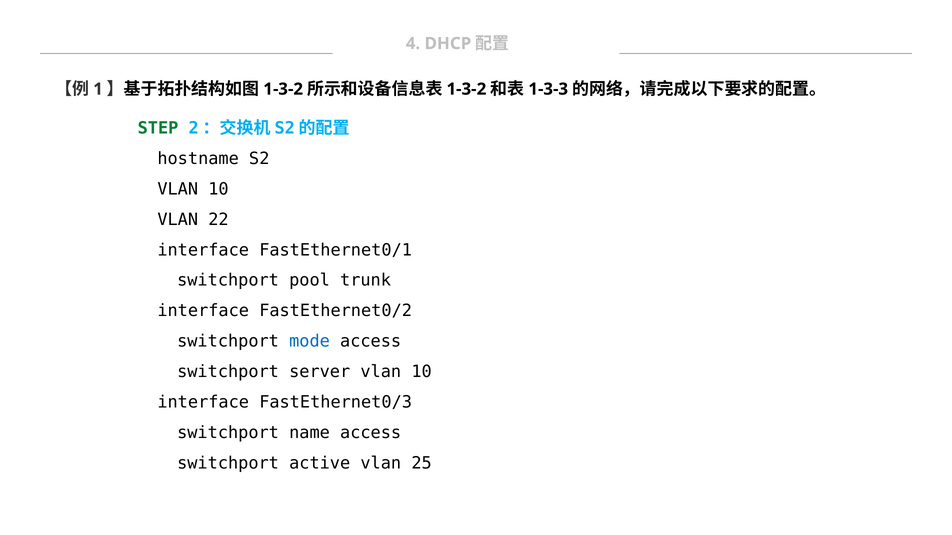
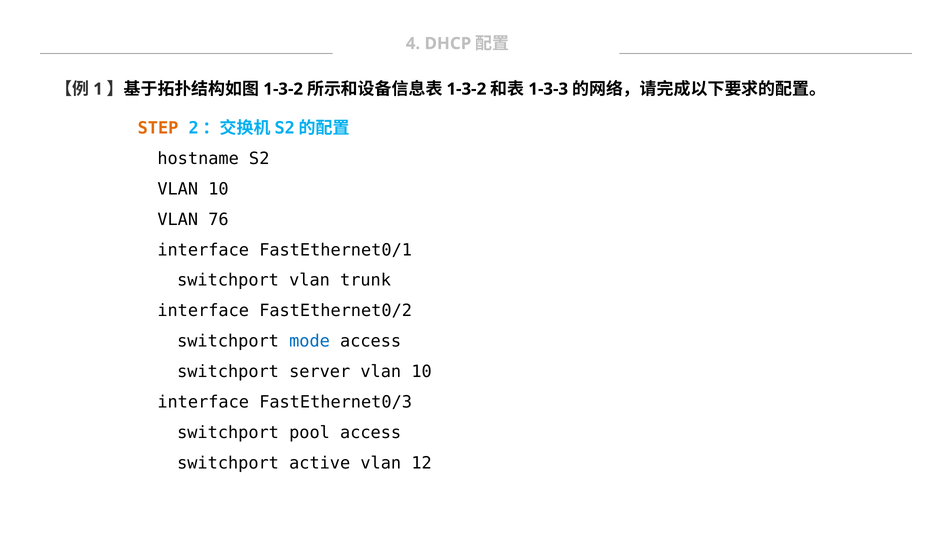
STEP colour: green -> orange (158, 128)
22: 22 -> 76 (218, 220)
switchport pool: pool -> vlan (310, 281)
name: name -> pool (310, 433)
25: 25 -> 12 (422, 463)
